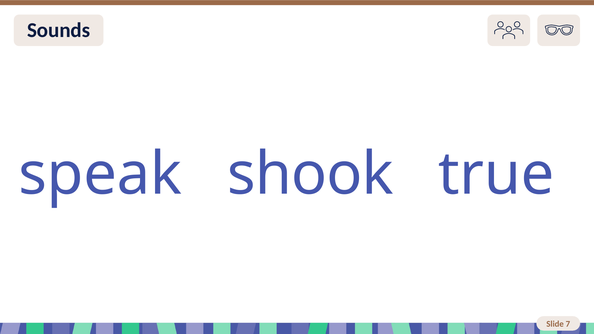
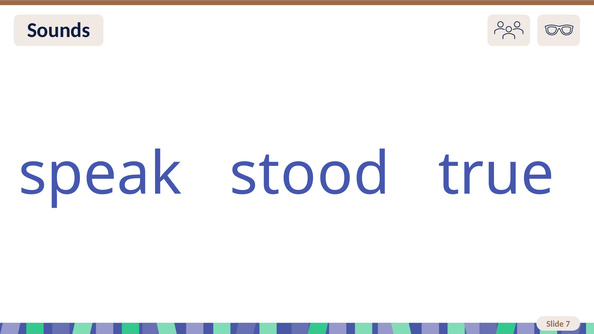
shook: shook -> stood (310, 174)
